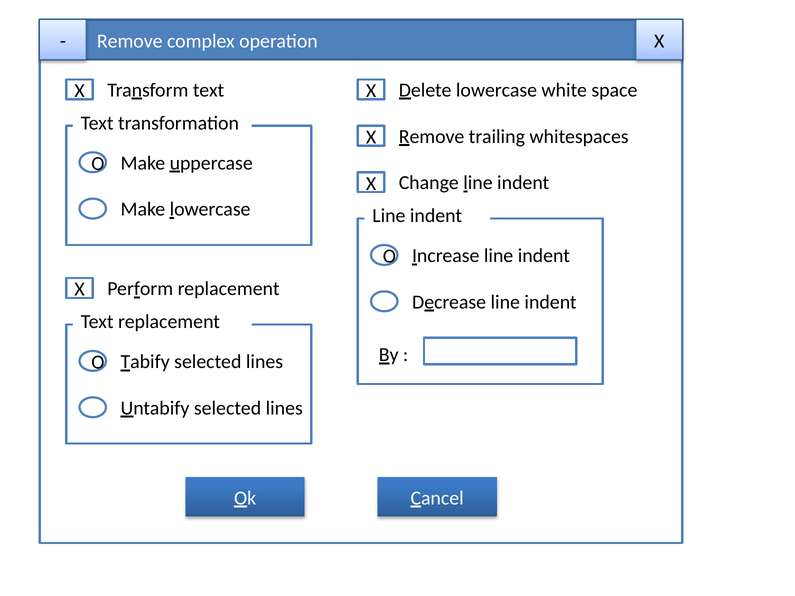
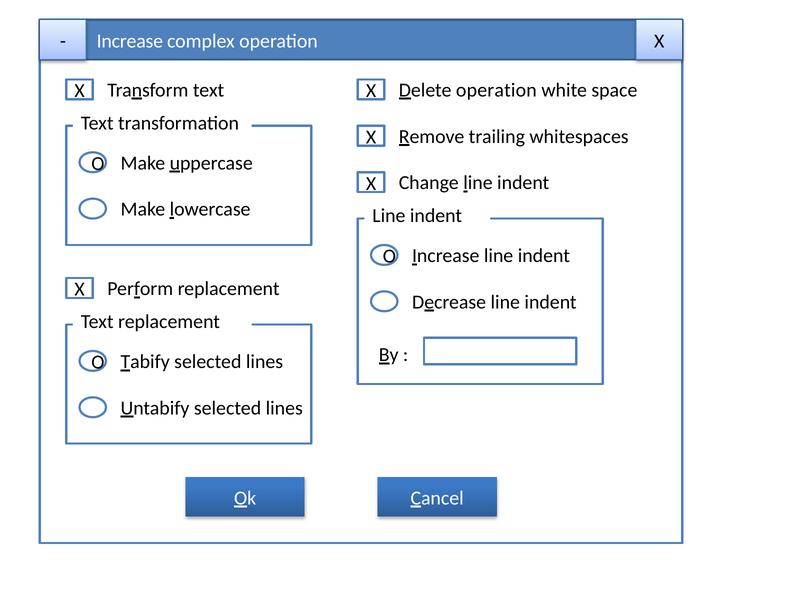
Remove: Remove -> Increase (130, 41)
Delete lowercase: lowercase -> operation (496, 90)
